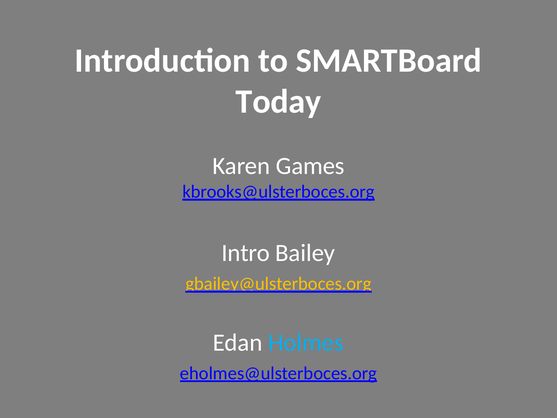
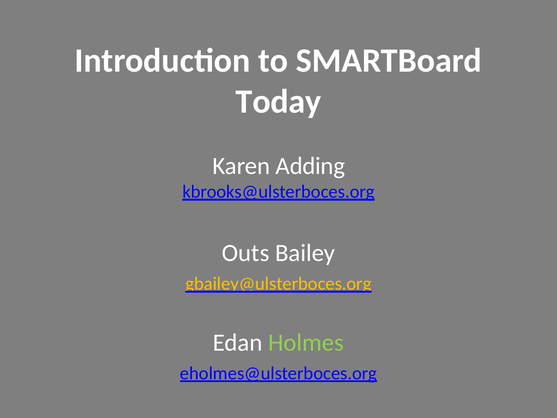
Games: Games -> Adding (310, 166)
Intro: Intro -> Outs (246, 253)
Holmes colour: light blue -> light green (306, 342)
